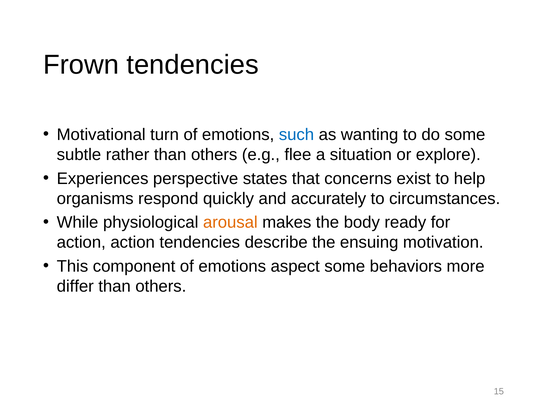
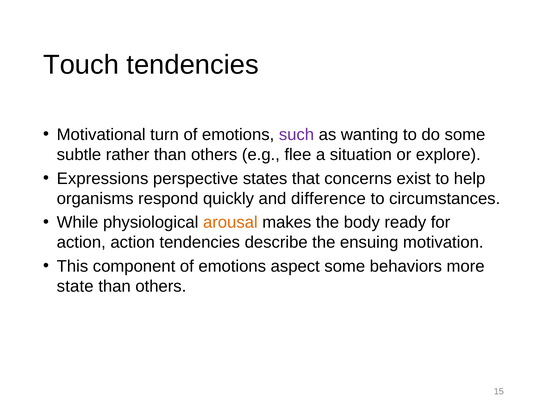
Frown: Frown -> Touch (81, 65)
such colour: blue -> purple (296, 135)
Experiences: Experiences -> Expressions (103, 179)
accurately: accurately -> difference (328, 199)
differ: differ -> state (75, 287)
